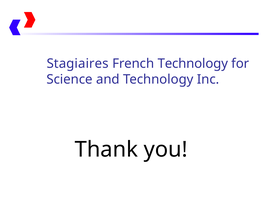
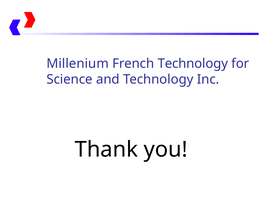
Stagiaires: Stagiaires -> Millenium (78, 64)
